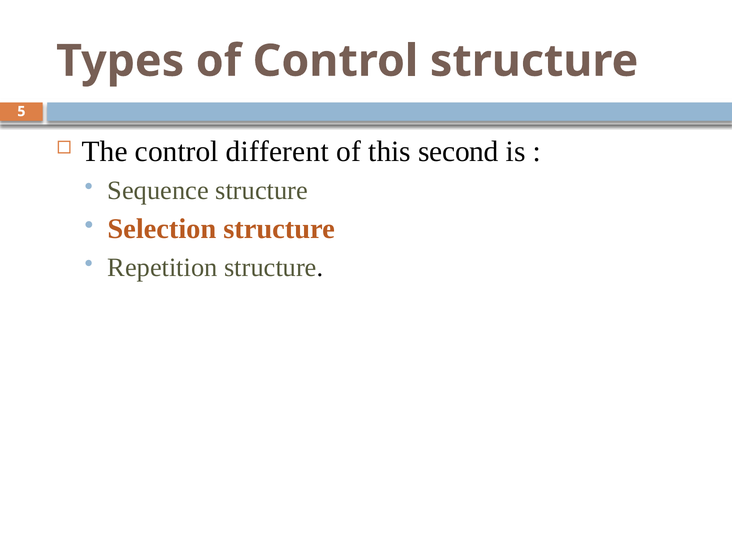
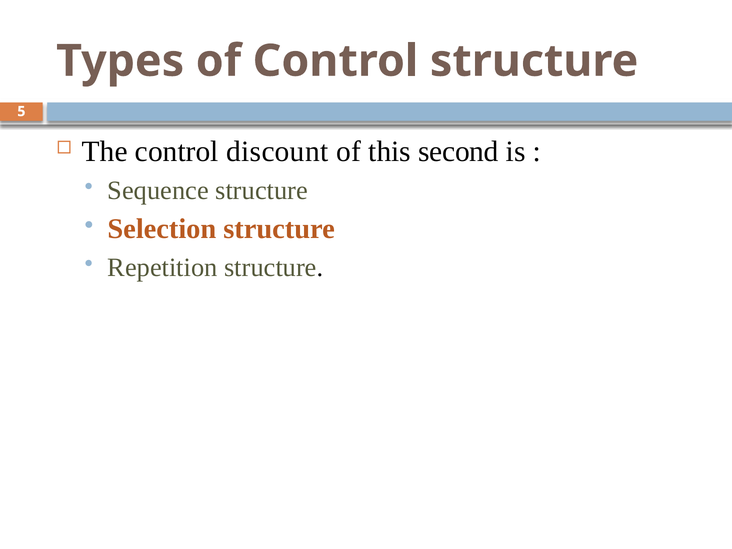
different: different -> discount (277, 151)
